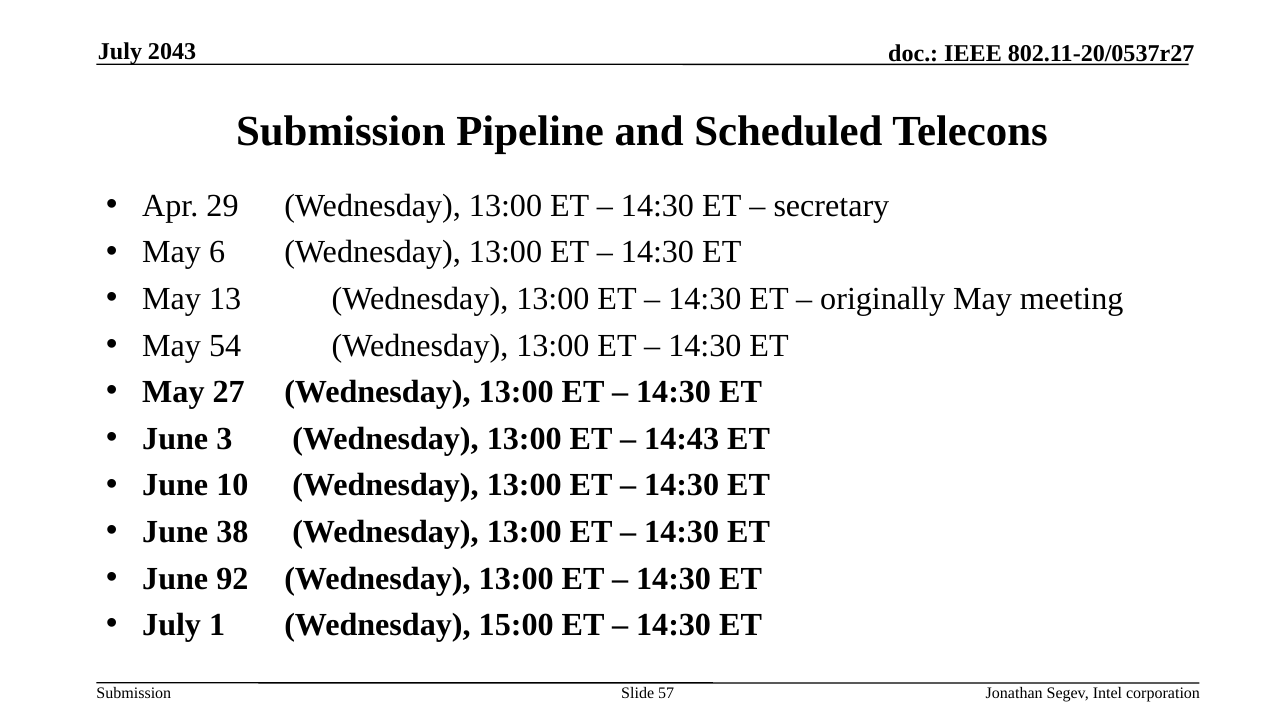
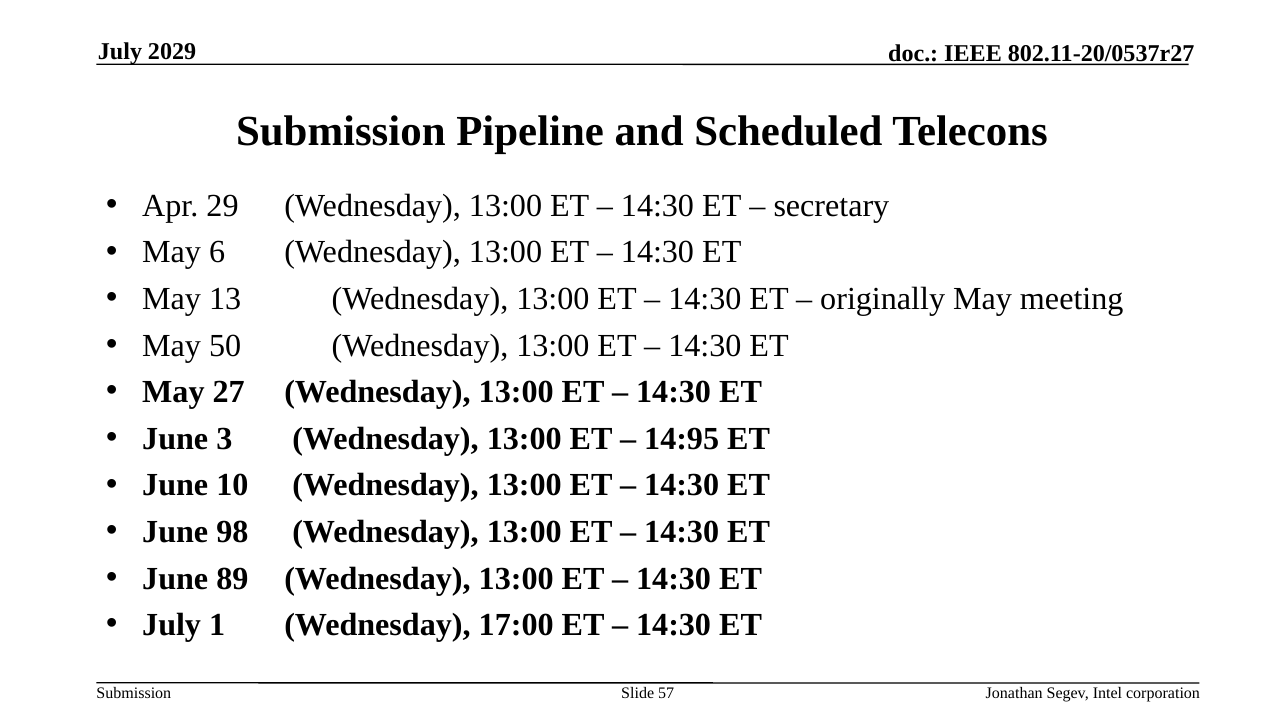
2043: 2043 -> 2029 (172, 51)
54: 54 -> 50 (225, 345)
14:43: 14:43 -> 14:95 (682, 439)
38: 38 -> 98 (232, 532)
92: 92 -> 89 (232, 578)
15:00: 15:00 -> 17:00 (516, 625)
